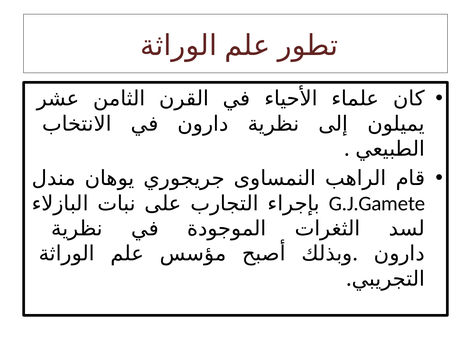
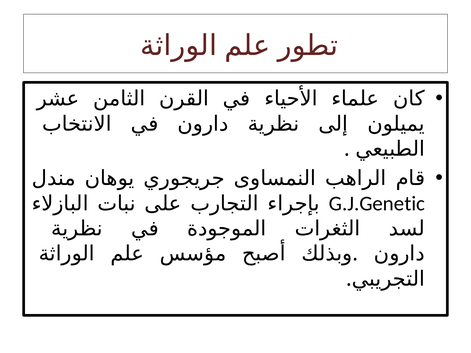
G.J.Gamete: G.J.Gamete -> G.J.Genetic (377, 204)
